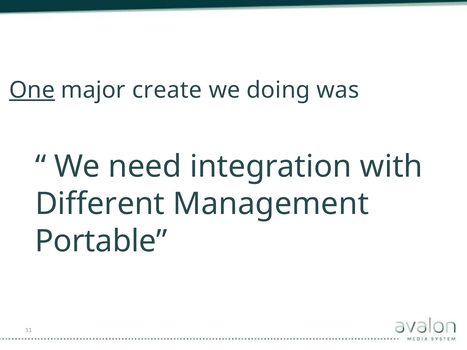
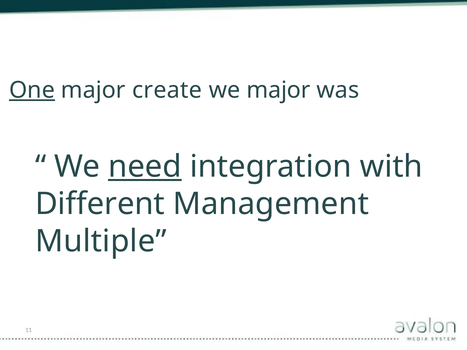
we doing: doing -> major (278, 90)
need underline: none -> present (145, 167)
Portable: Portable -> Multiple (101, 242)
